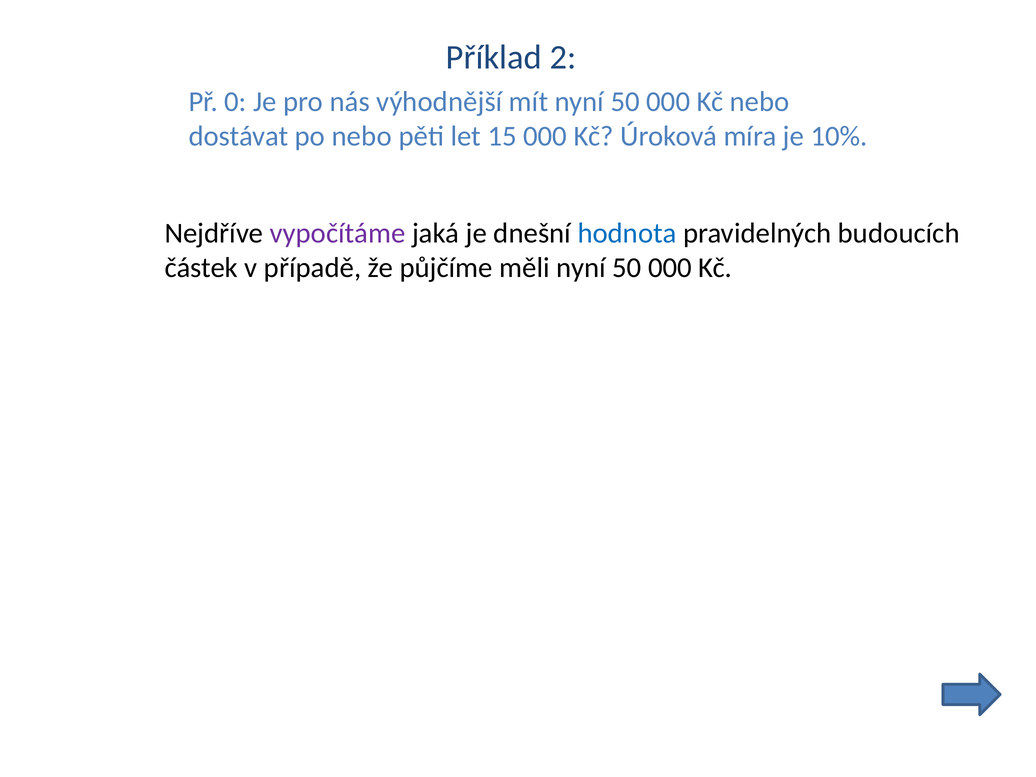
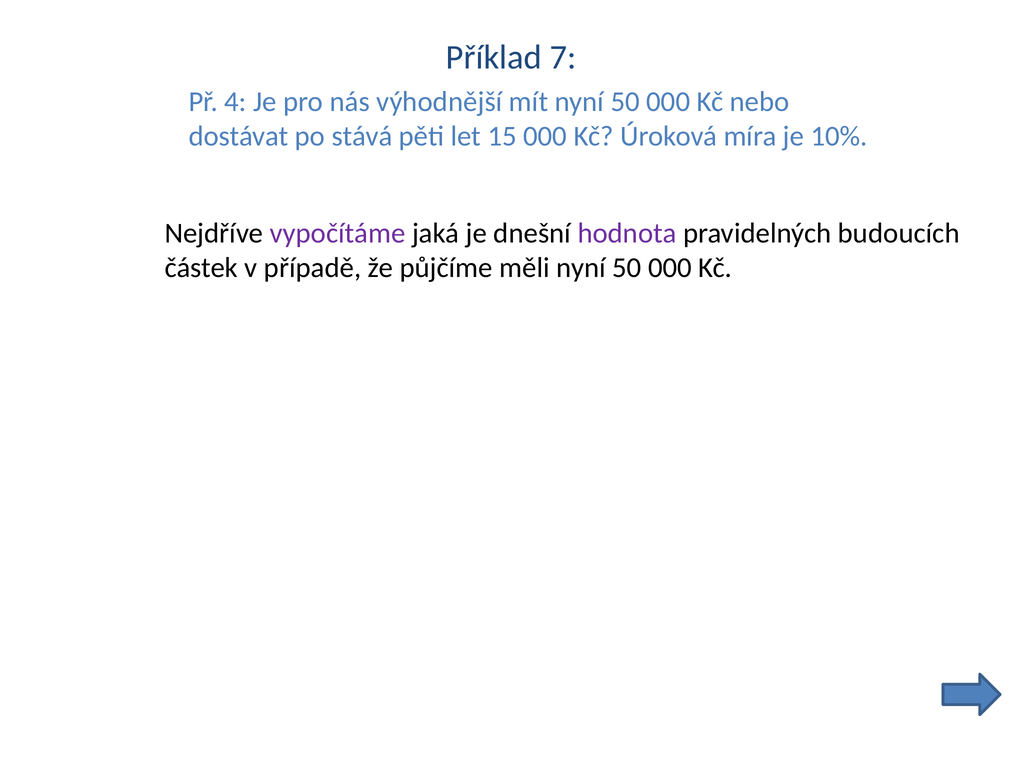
2: 2 -> 7 (563, 57)
0: 0 -> 4 (235, 102)
po nebo: nebo -> stává (362, 136)
hodnota colour: blue -> purple (627, 233)
